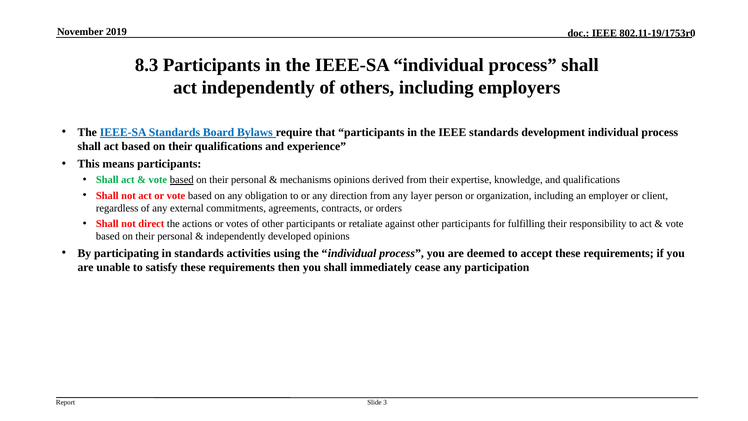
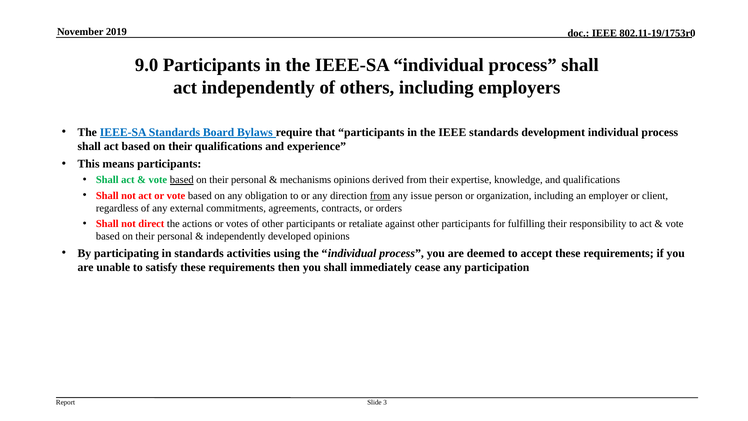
8.3: 8.3 -> 9.0 (147, 65)
from underline: none -> present (380, 195)
layer: layer -> issue (421, 195)
